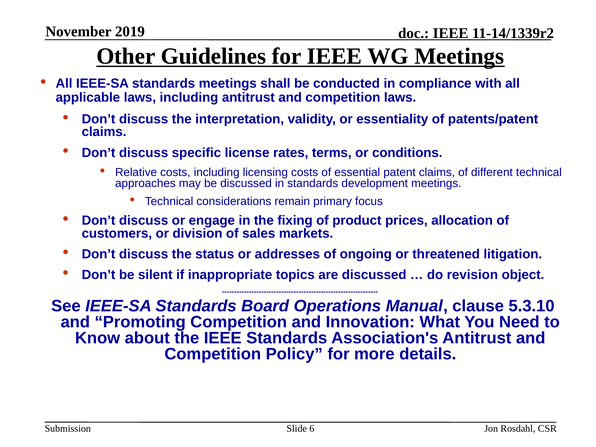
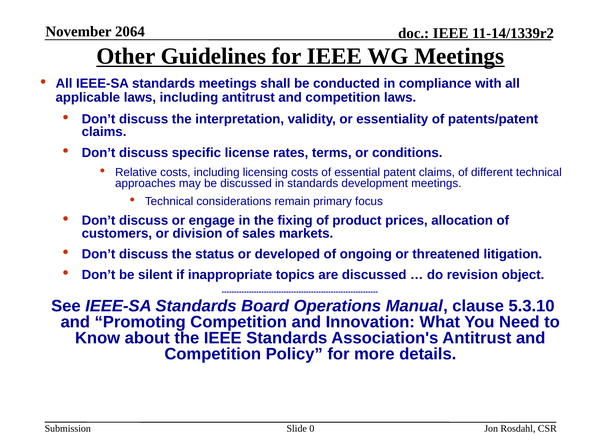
2019: 2019 -> 2064 (130, 32)
addresses: addresses -> developed (287, 254)
6: 6 -> 0 (312, 429)
